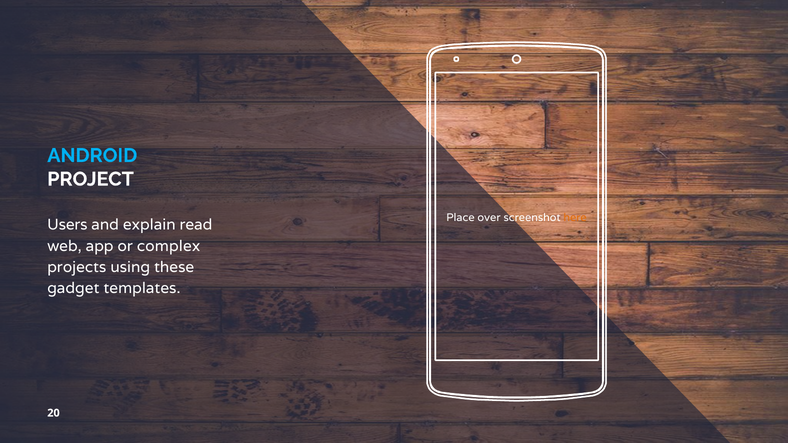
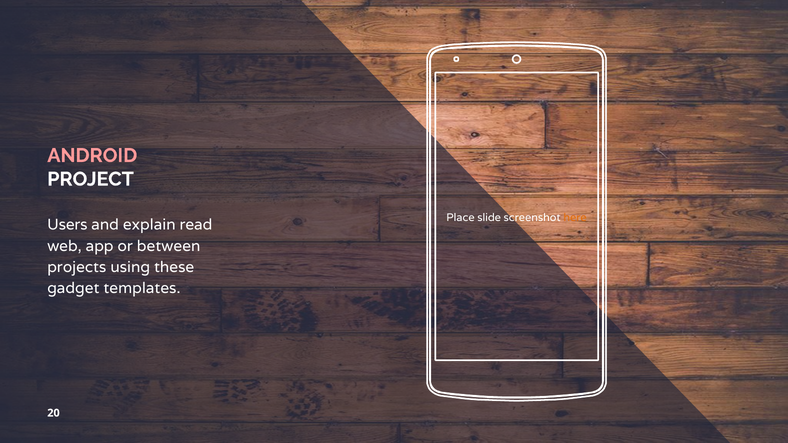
ANDROID colour: light blue -> pink (92, 156)
over: over -> slide (489, 218)
complex: complex -> between (169, 246)
